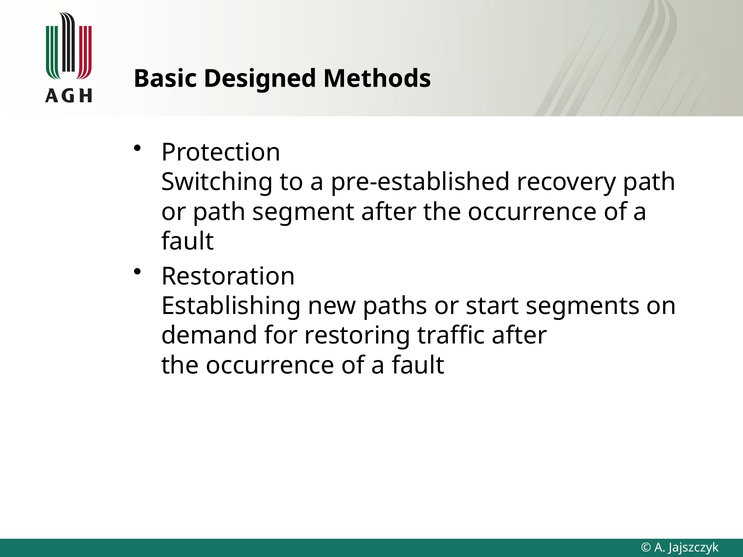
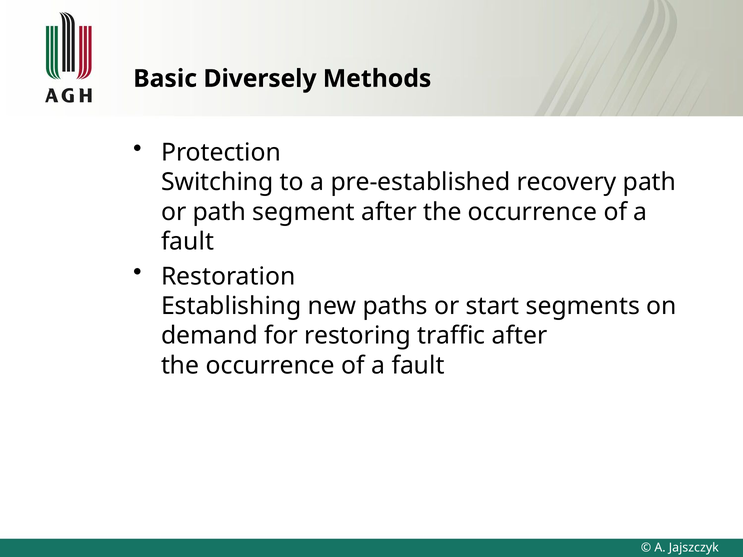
Designed: Designed -> Diversely (260, 79)
